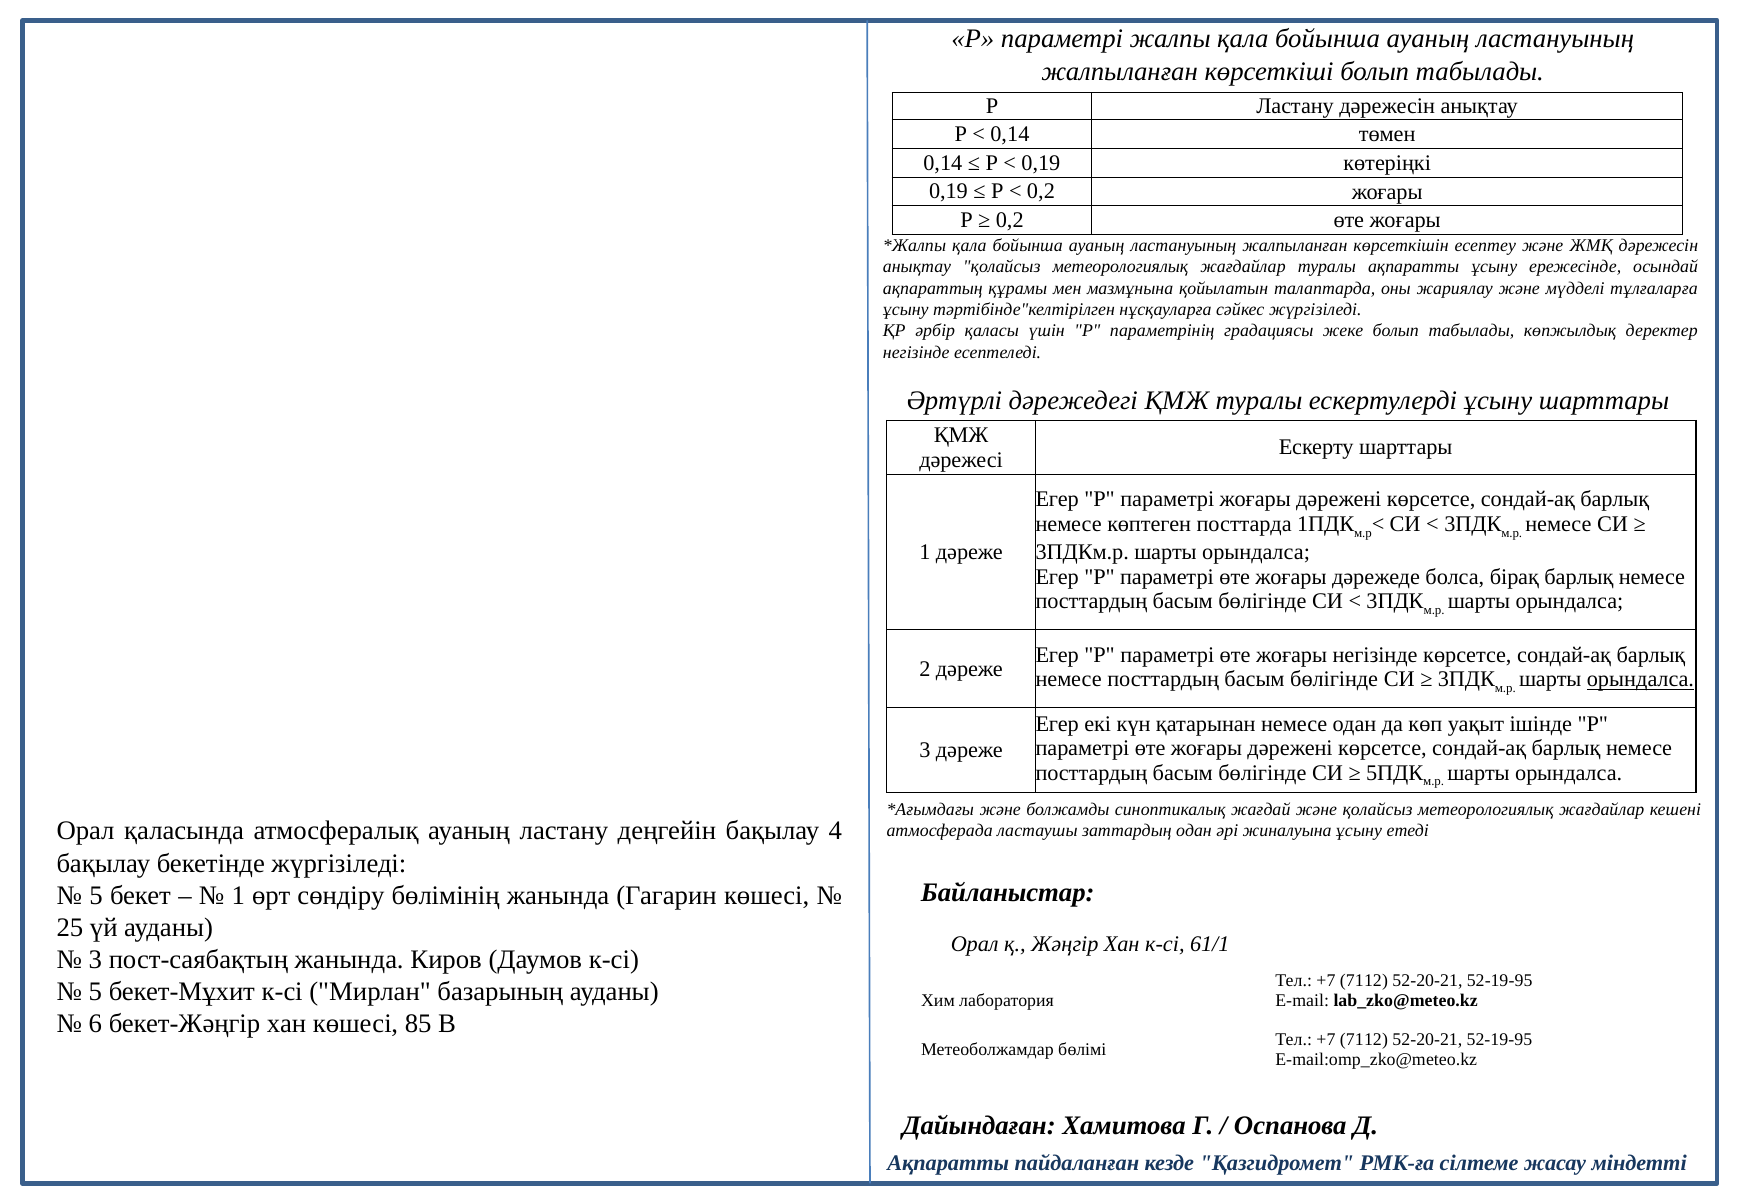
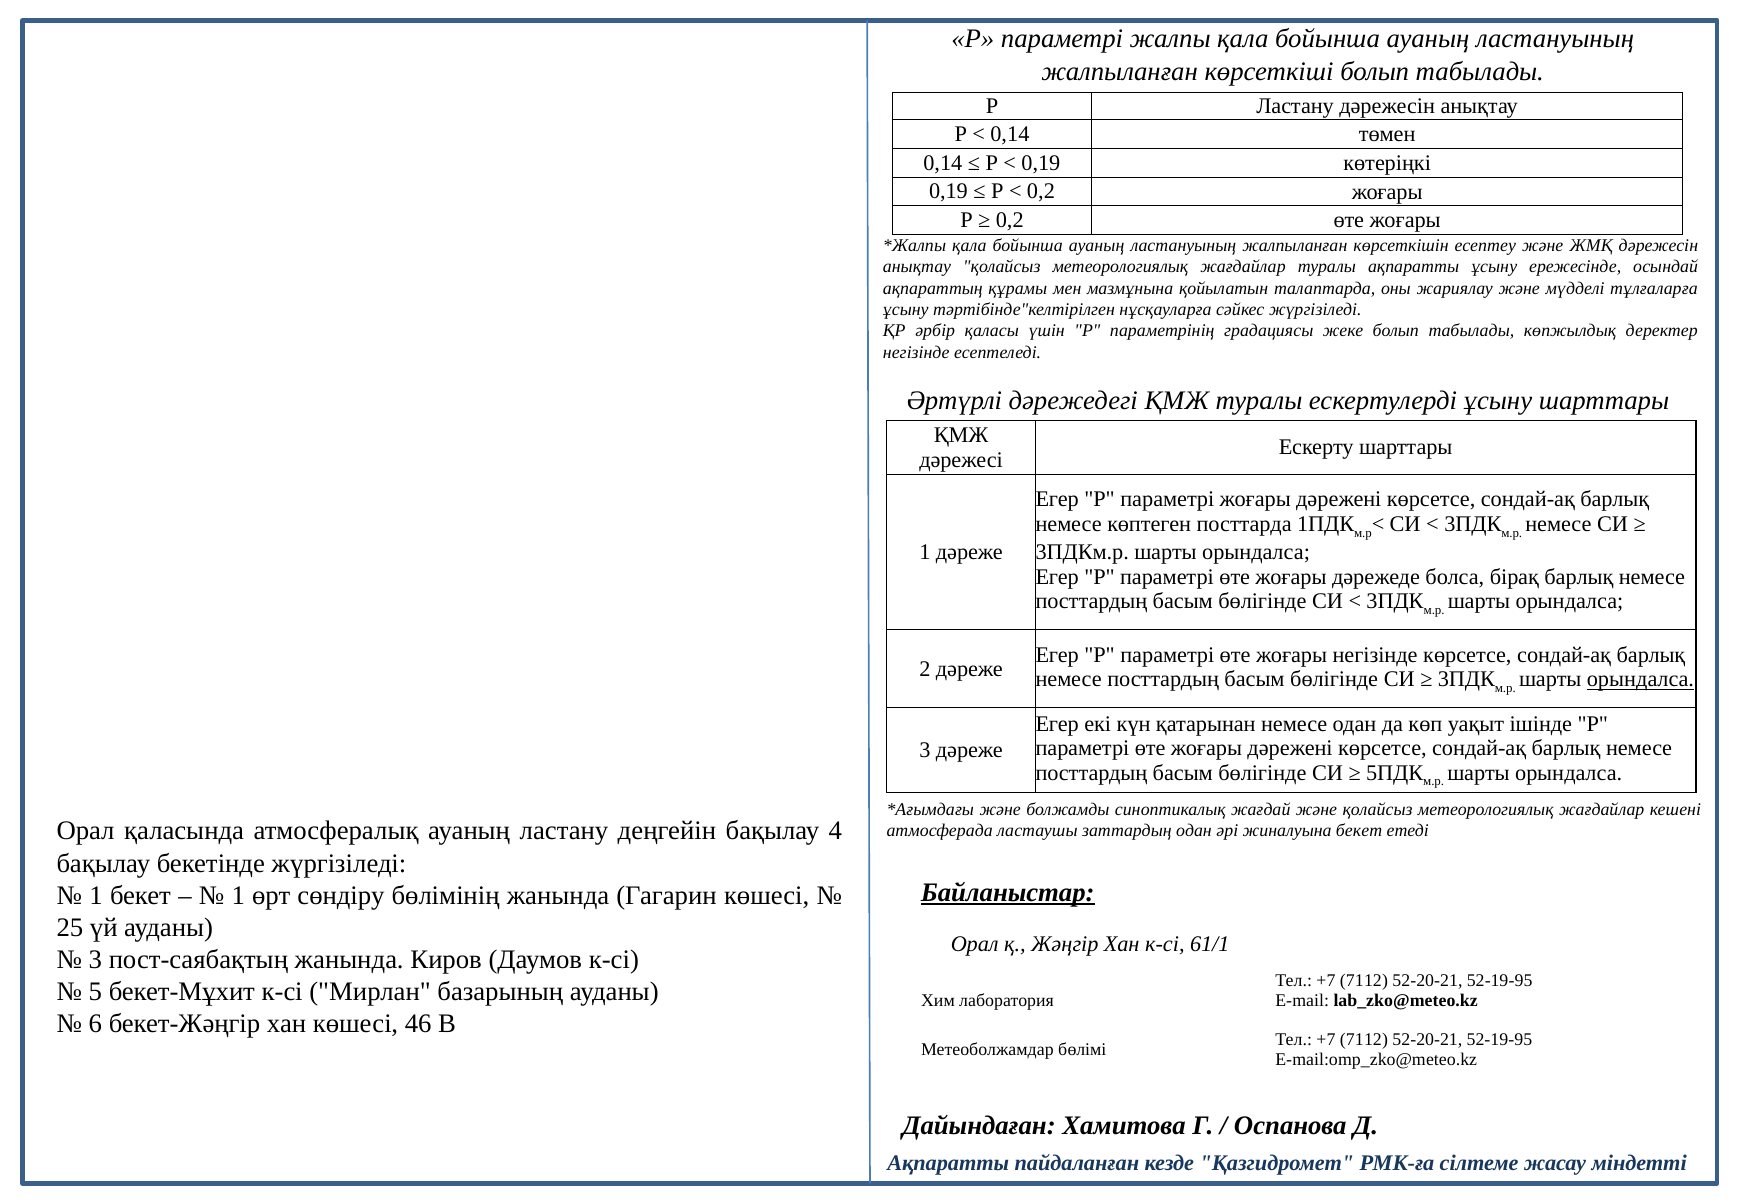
жиналуына ұсыну: ұсыну -> бекет (1359, 831)
Байланыстар underline: none -> present (1008, 893)
5: 5 -> 1 (96, 896)
85: 85 -> 46 (418, 1024)
